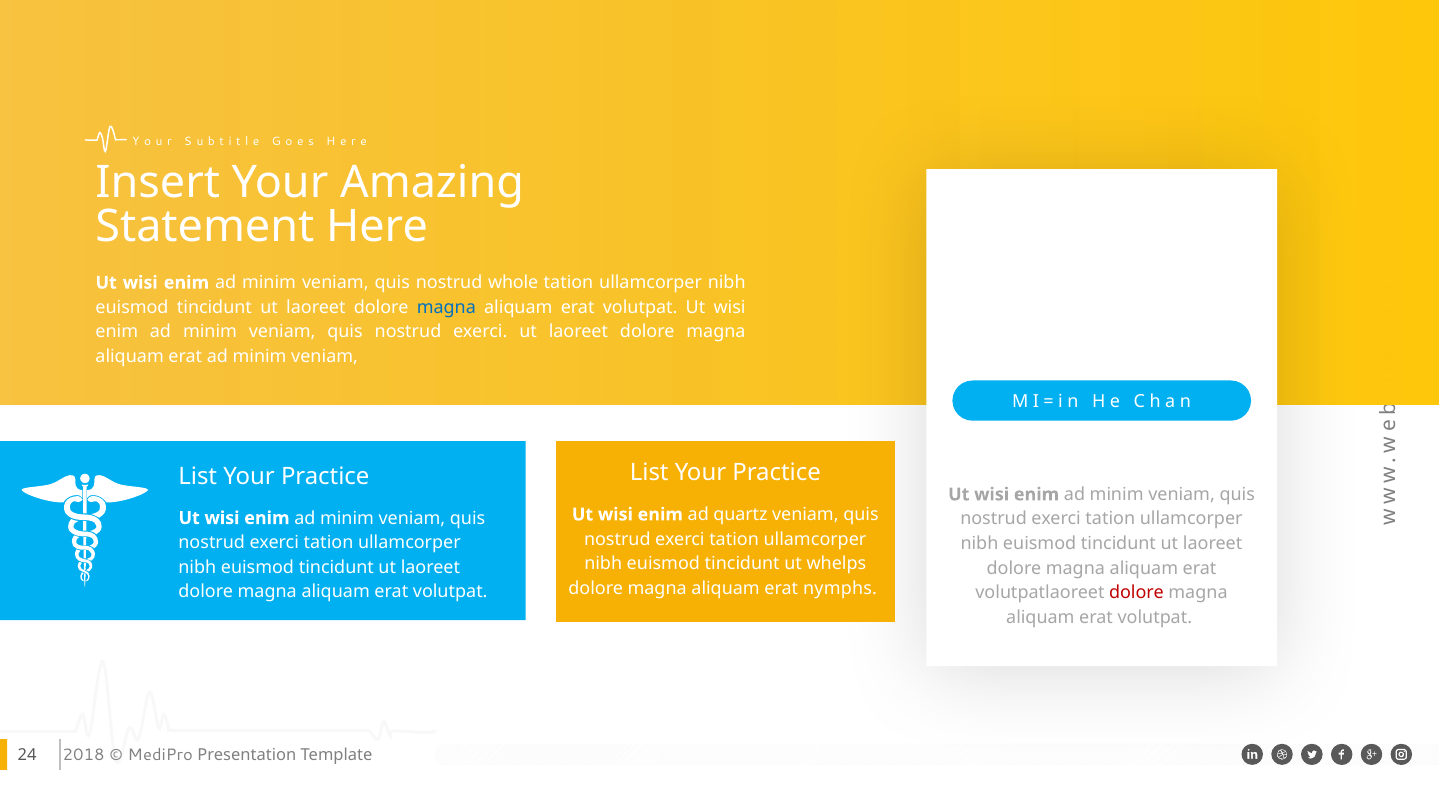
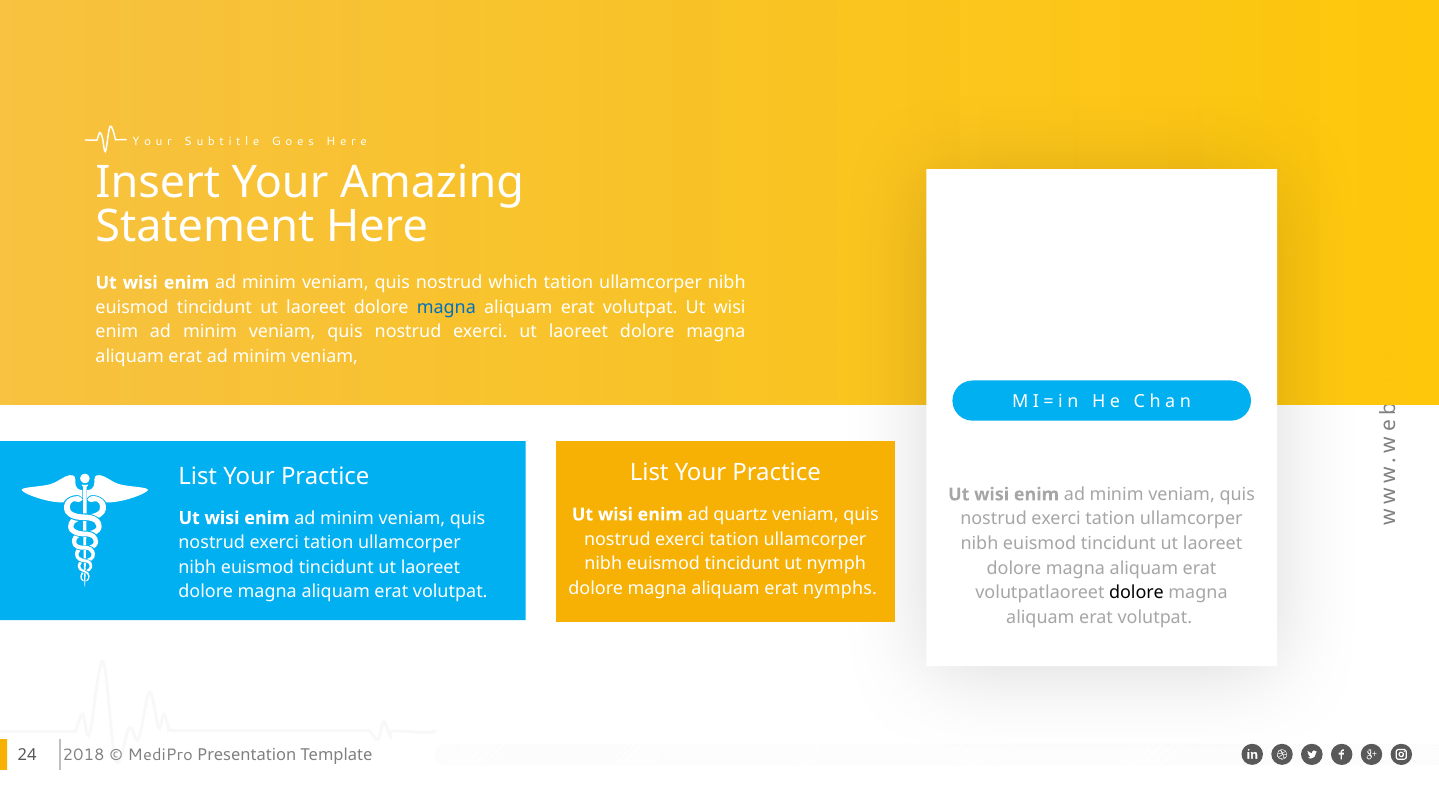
whole: whole -> which (513, 283)
whelps: whelps -> nymph (836, 564)
dolore colour: red -> black (1136, 593)
